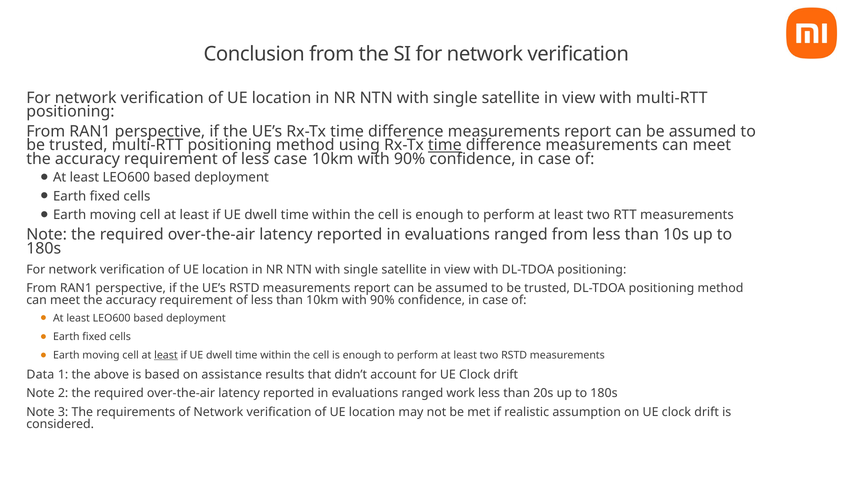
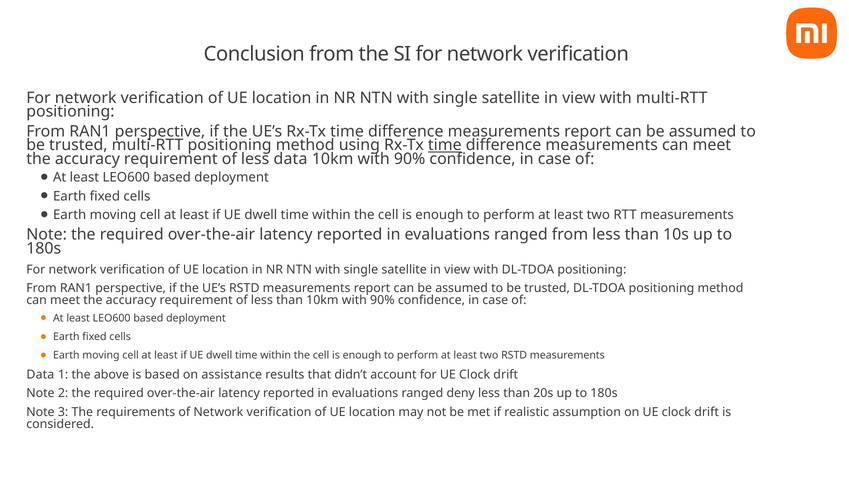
less case: case -> data (290, 159)
least underline: present -> none (166, 356)
work: work -> deny (461, 394)
